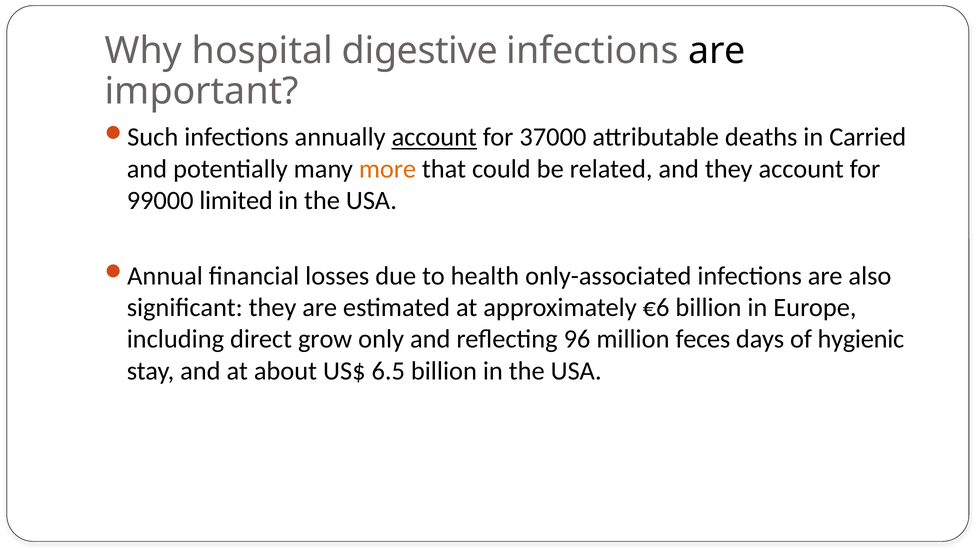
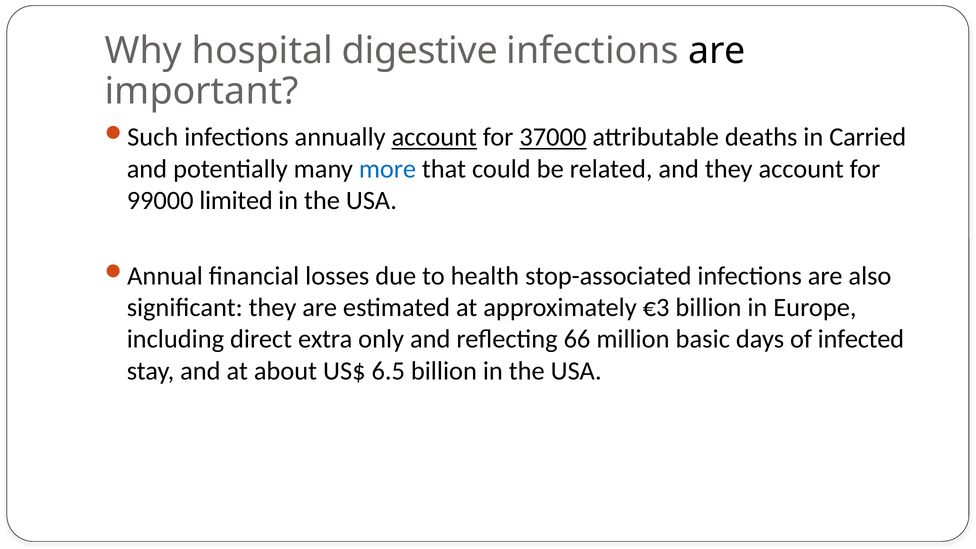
37000 underline: none -> present (553, 137)
more colour: orange -> blue (387, 169)
only-associated: only-associated -> stop-associated (608, 276)
€6: €6 -> €3 (656, 308)
grow: grow -> extra (325, 339)
96: 96 -> 66 (577, 339)
feces: feces -> basic (703, 339)
hygienic: hygienic -> infected (861, 339)
